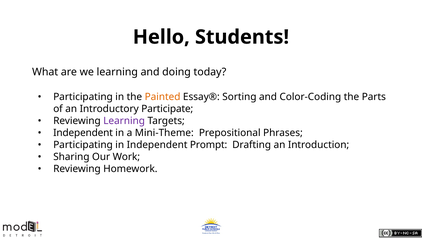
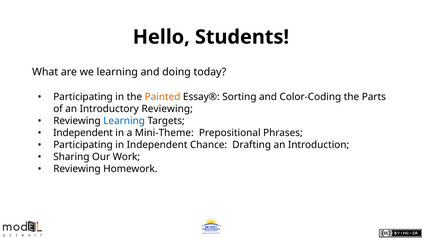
Introductory Participate: Participate -> Reviewing (167, 109)
Learning colour: purple -> blue (124, 121)
Prompt: Prompt -> Chance (209, 145)
